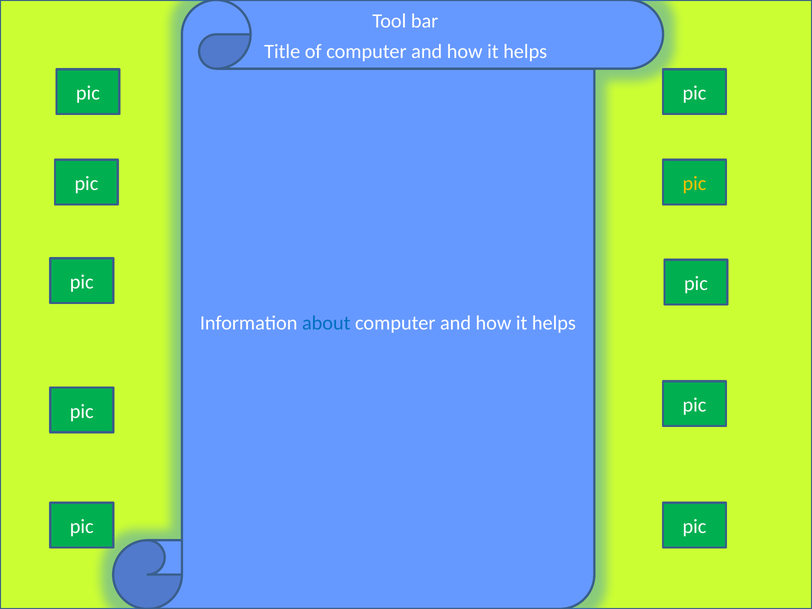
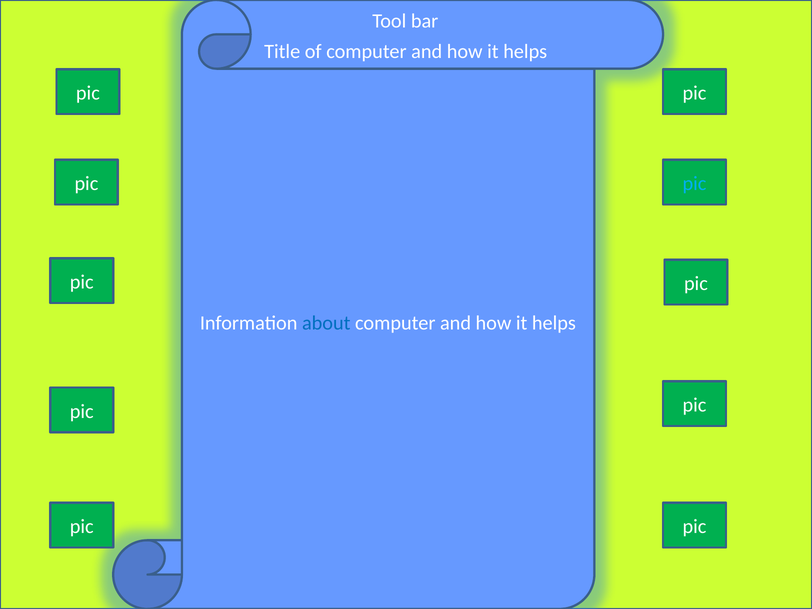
pic colour: yellow -> light blue (695, 184)
